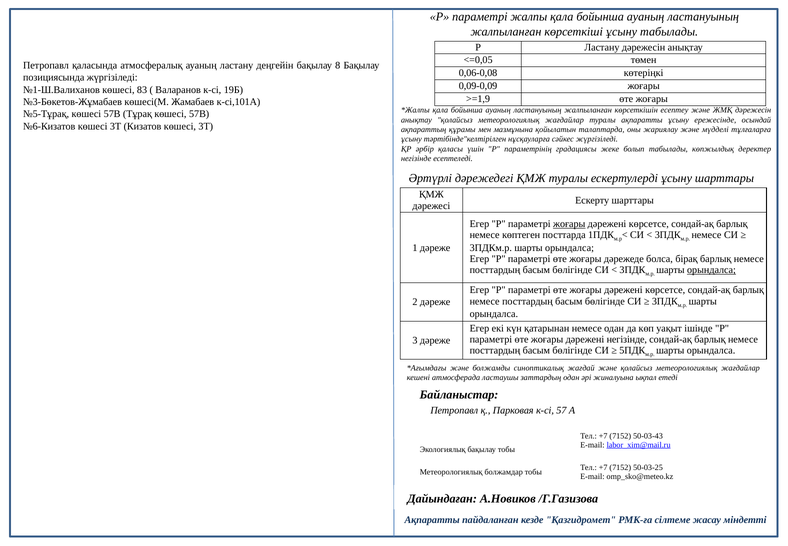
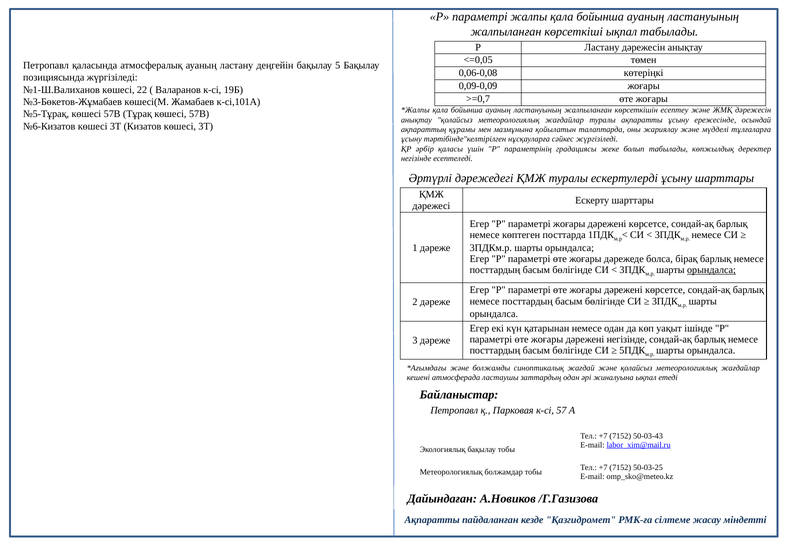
көрсеткіші ұсыну: ұсыну -> ықпал (622, 32)
8: 8 -> 5 (338, 65)
83: 83 -> 22 (142, 90)
>=1,9: >=1,9 -> >=0,7 (478, 99)
жоғары underline: present -> none (569, 224)
